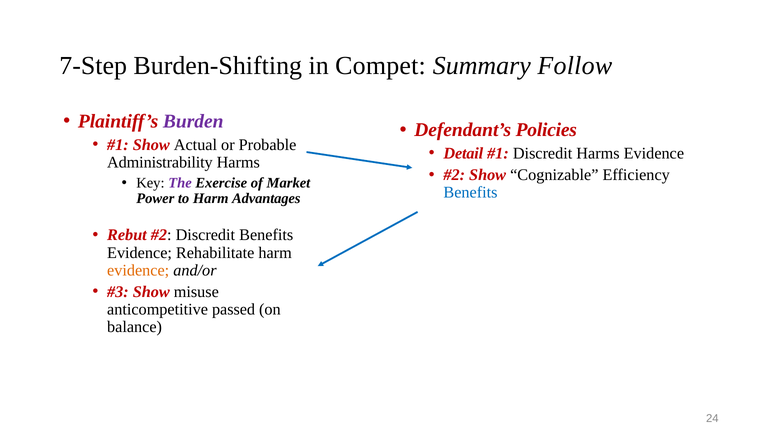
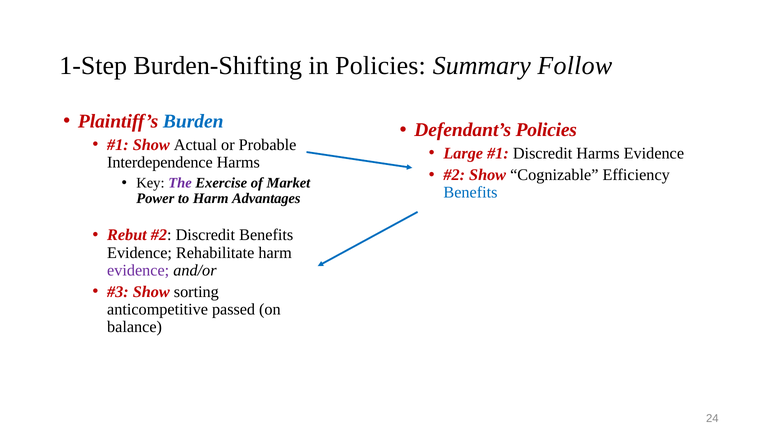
7-Step: 7-Step -> 1-Step (93, 65)
in Compet: Compet -> Policies (381, 65)
Burden colour: purple -> blue (193, 121)
Detail: Detail -> Large (463, 153)
Administrability: Administrability -> Interdependence (160, 162)
evidence colour: orange -> purple (138, 270)
misuse: misuse -> sorting (196, 292)
